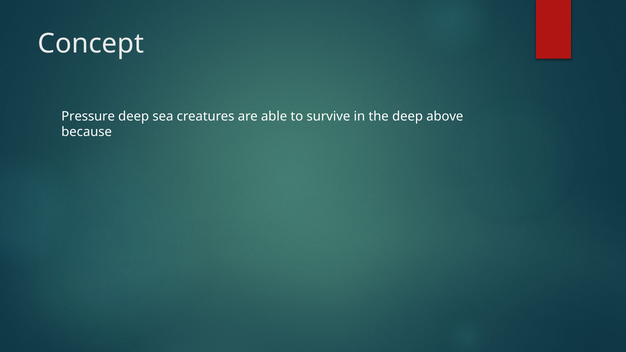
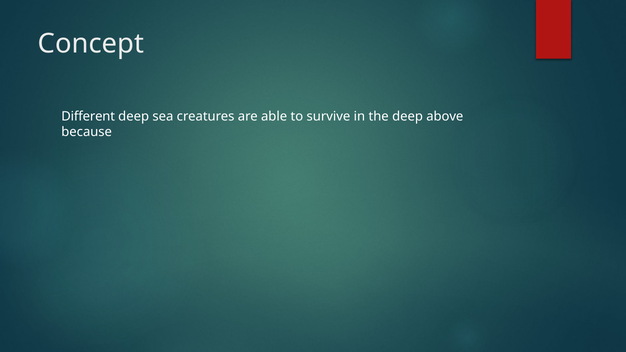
Pressure: Pressure -> Different (88, 117)
